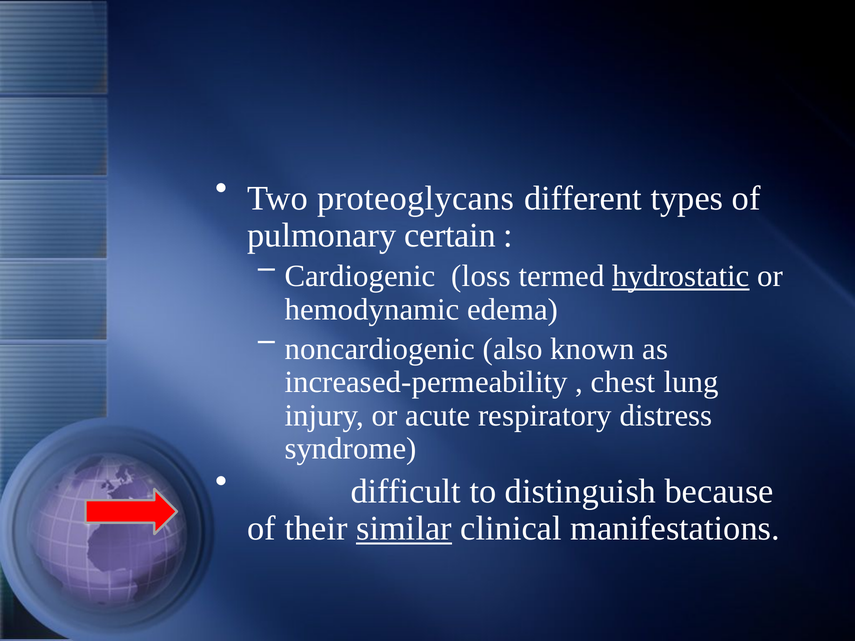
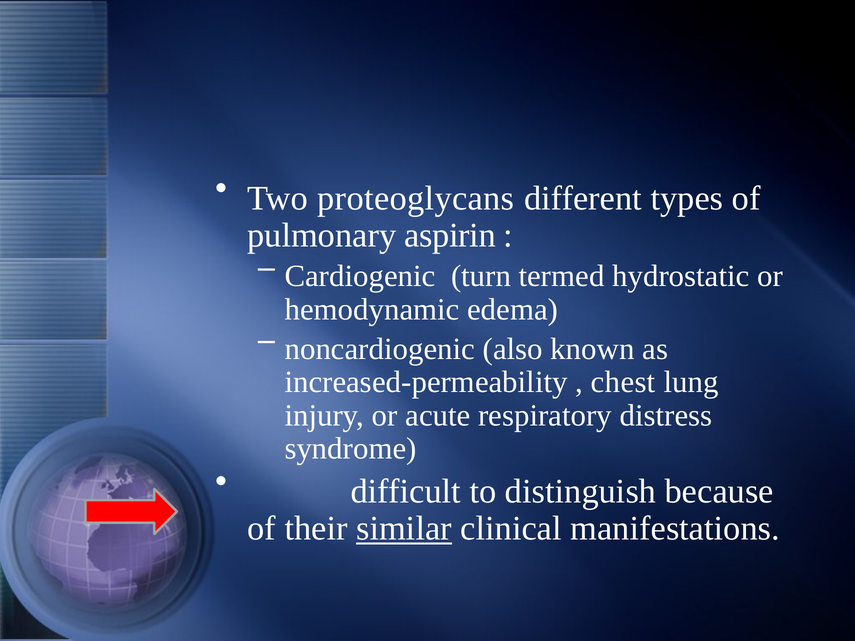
certain: certain -> aspirin (450, 236)
loss: loss -> turn (481, 276)
hydrostatic underline: present -> none (681, 276)
